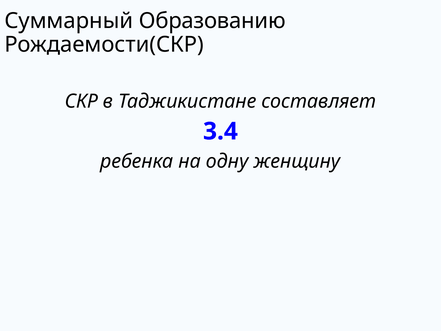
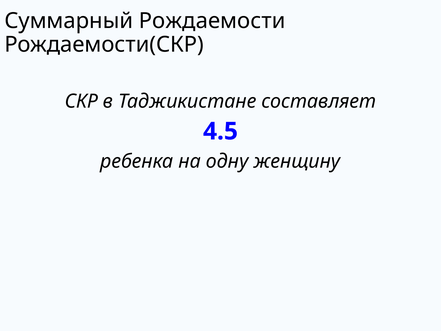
Образованию: Образованию -> Рождаемости (212, 21)
3.4: 3.4 -> 4.5 (220, 131)
